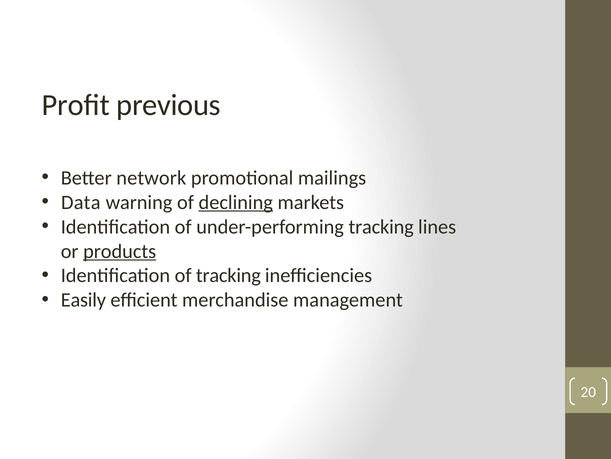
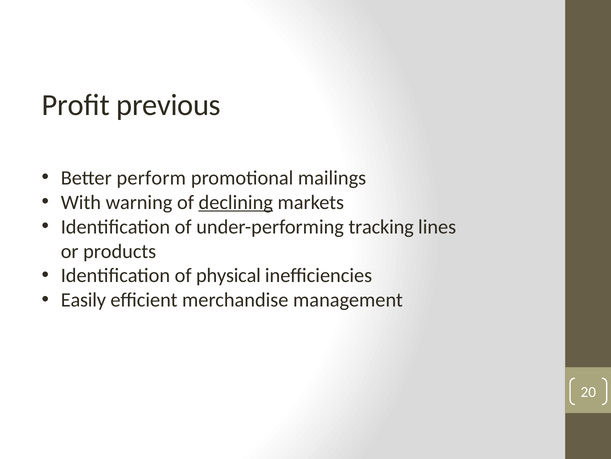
network: network -> perform (151, 178)
Data: Data -> With (81, 202)
products underline: present -> none (120, 251)
of tracking: tracking -> physical (228, 275)
